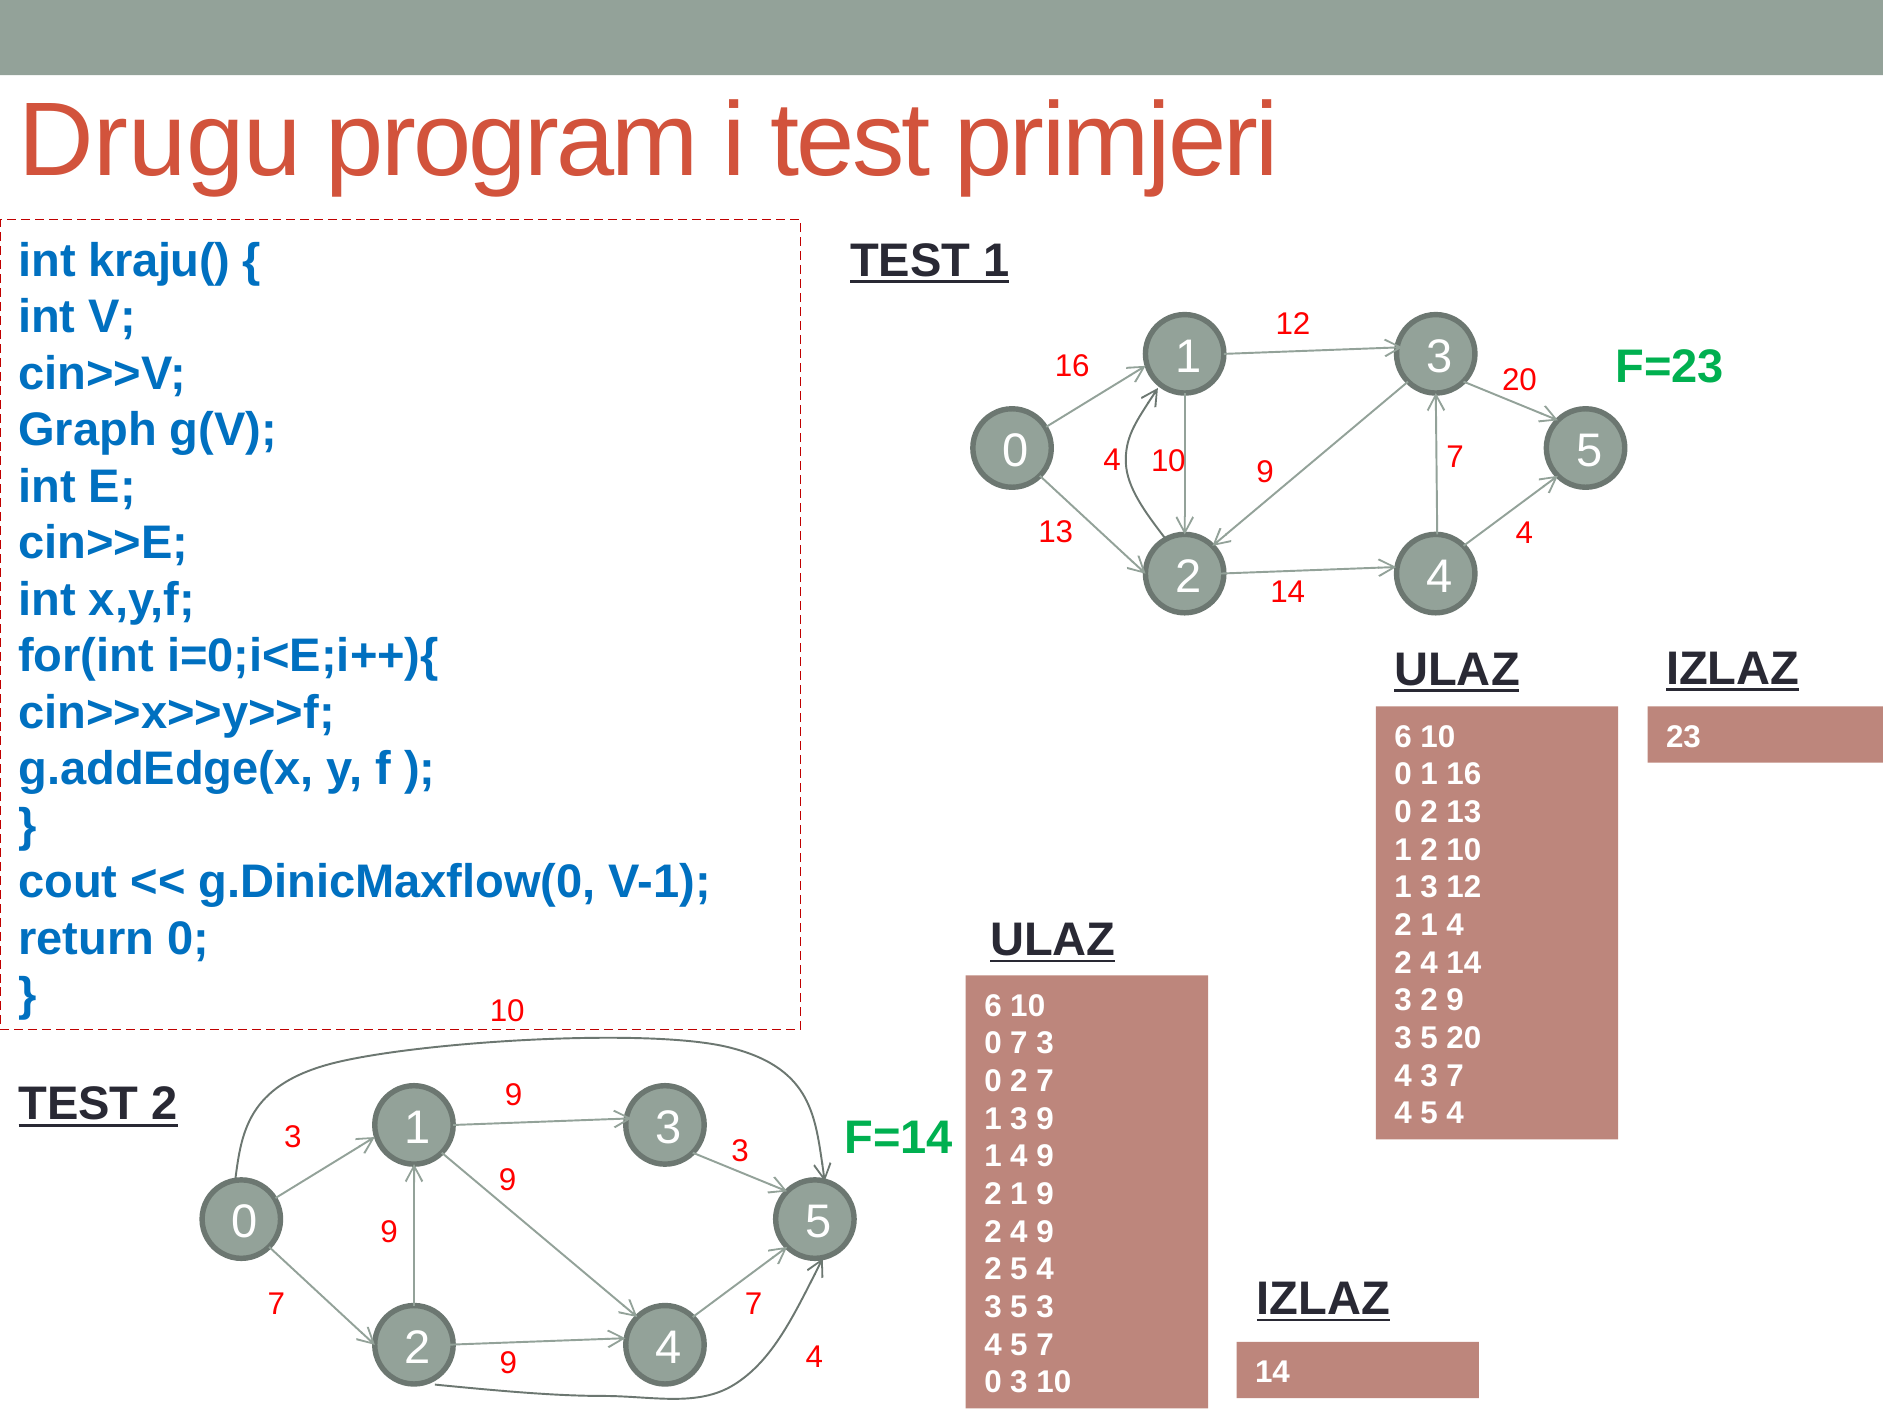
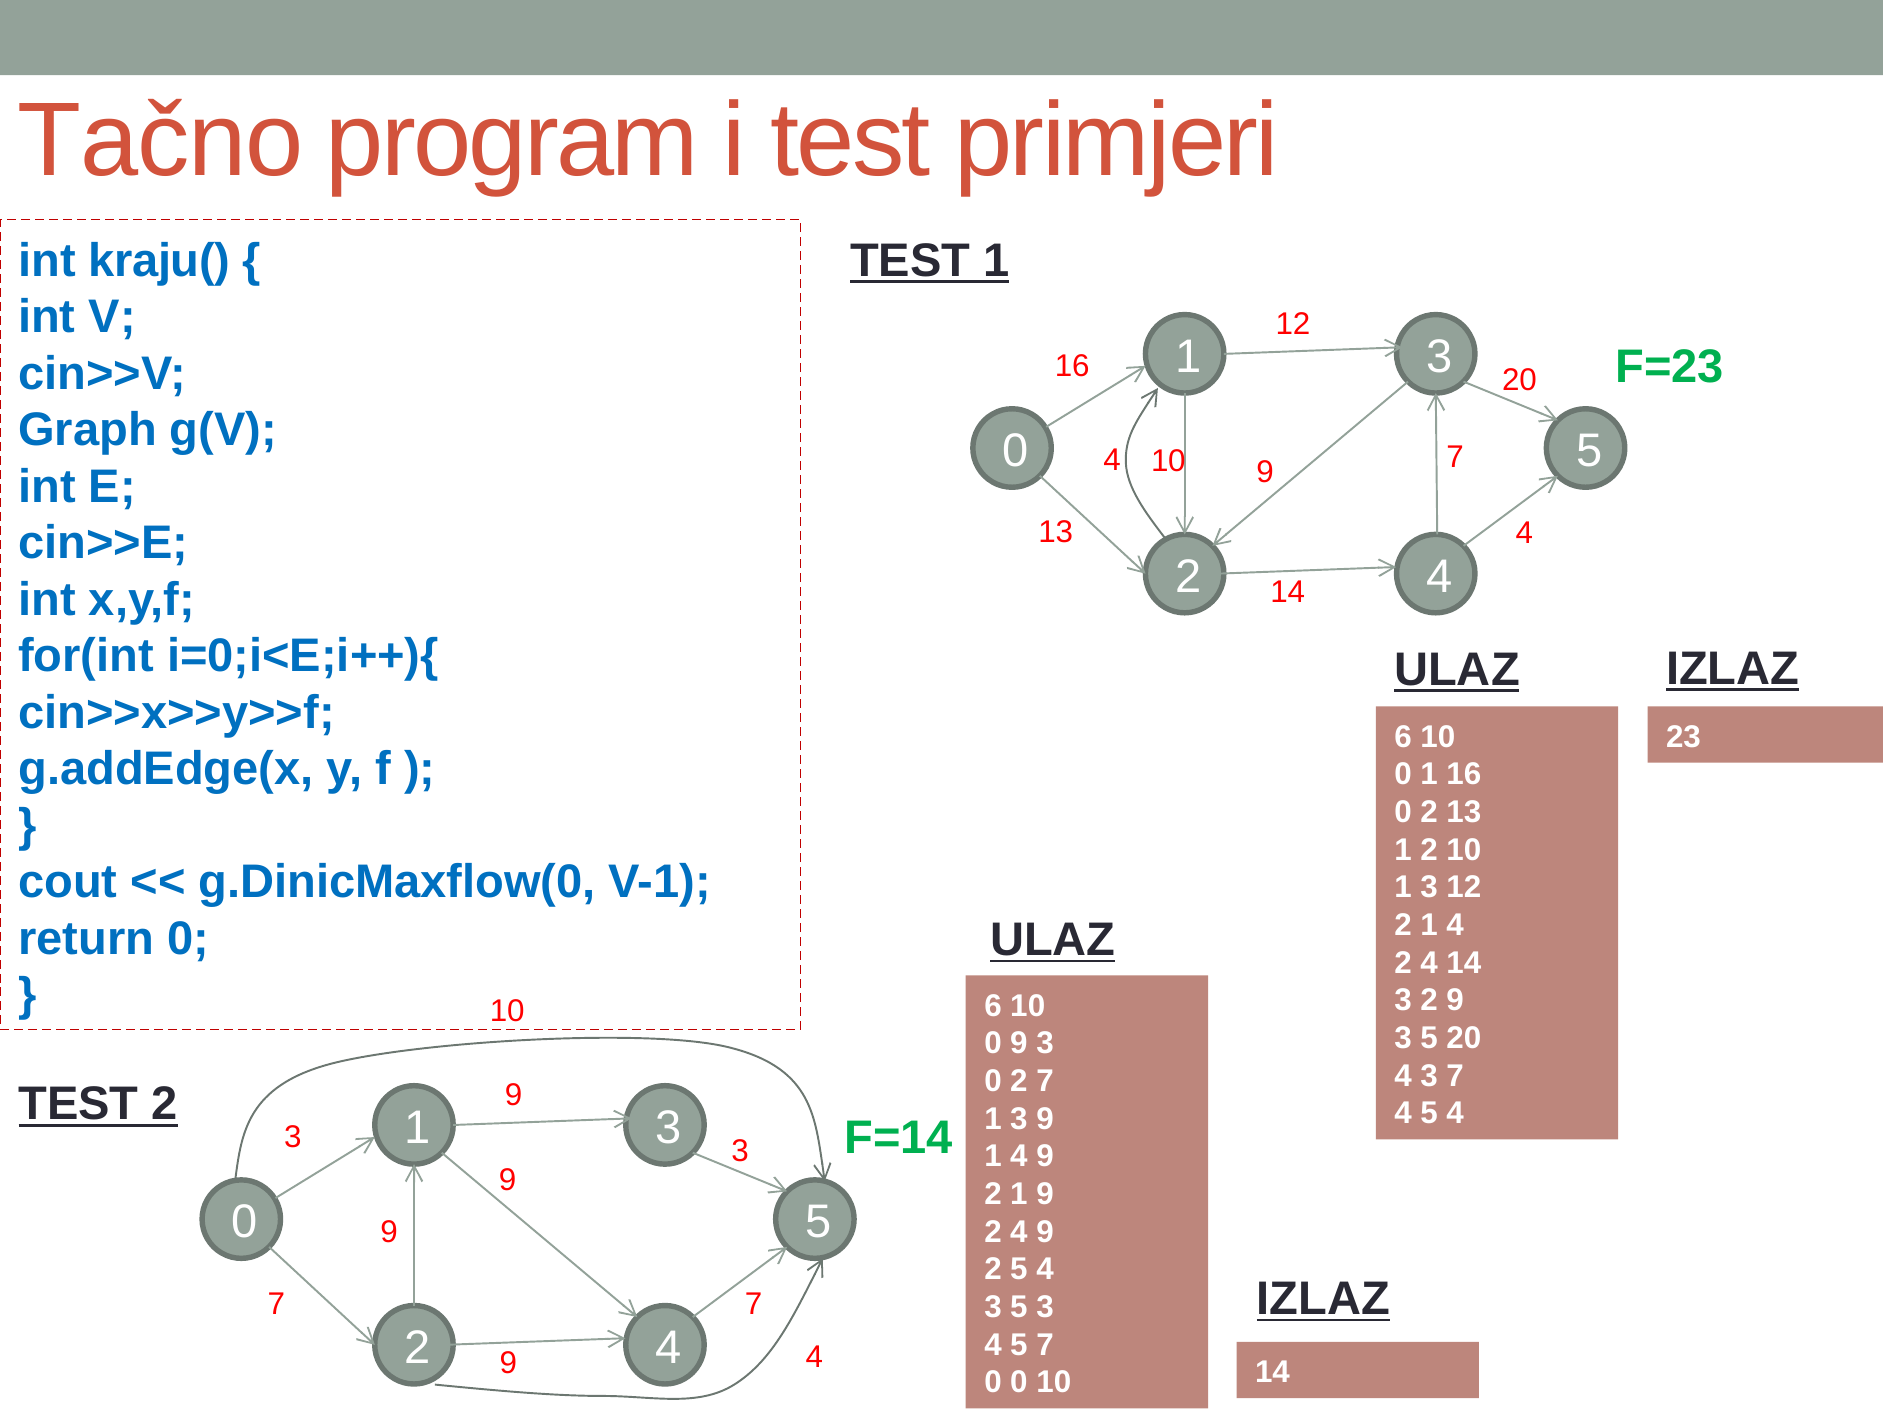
Drugu: Drugu -> Tačno (161, 141)
0 7: 7 -> 9 (1019, 1043)
0 3: 3 -> 0 (1019, 1382)
